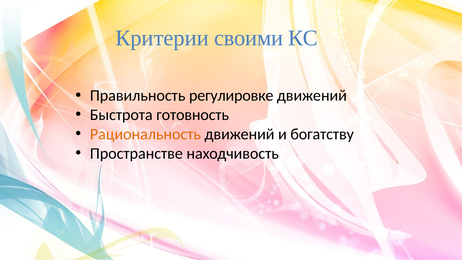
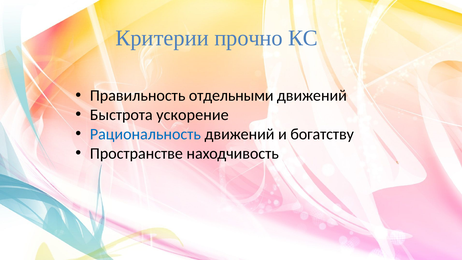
своими: своими -> прочно (249, 38)
регулировке: регулировке -> отдельными (231, 96)
готовность: готовность -> ускорение (192, 115)
Рациональность colour: orange -> blue (145, 134)
